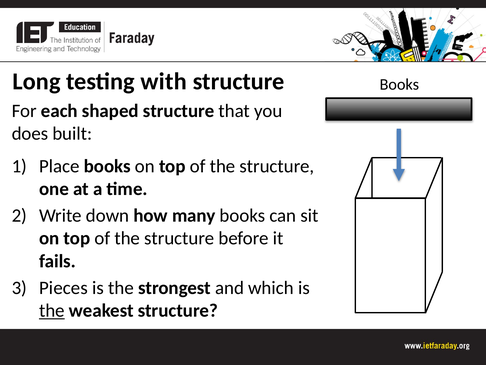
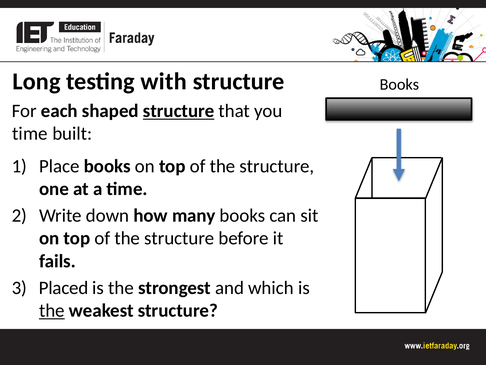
structure underline: none -> present (179, 111)
does: does -> time (30, 134)
Pieces: Pieces -> Placed (64, 288)
